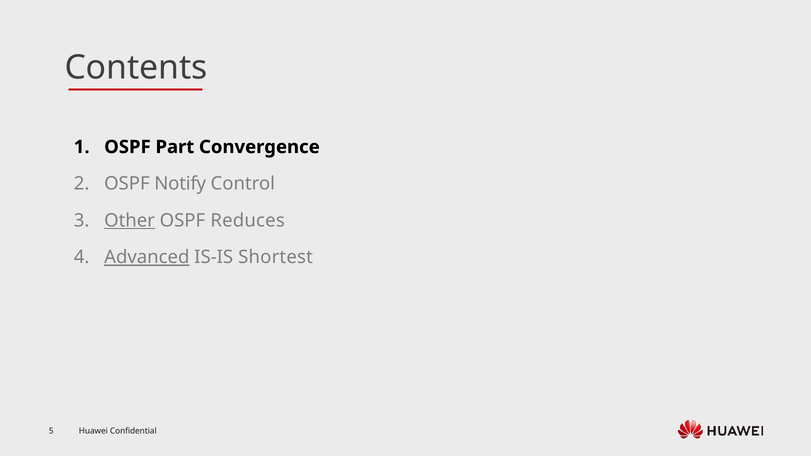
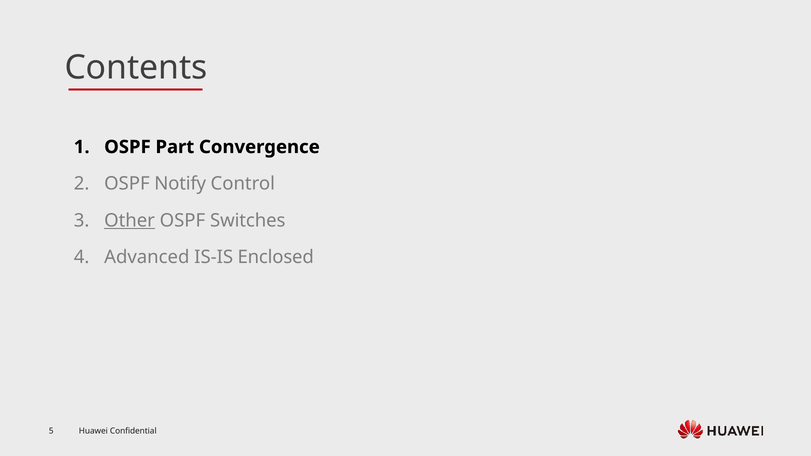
Reduces: Reduces -> Switches (248, 221)
Advanced underline: present -> none (147, 257)
Shortest: Shortest -> Enclosed (276, 257)
